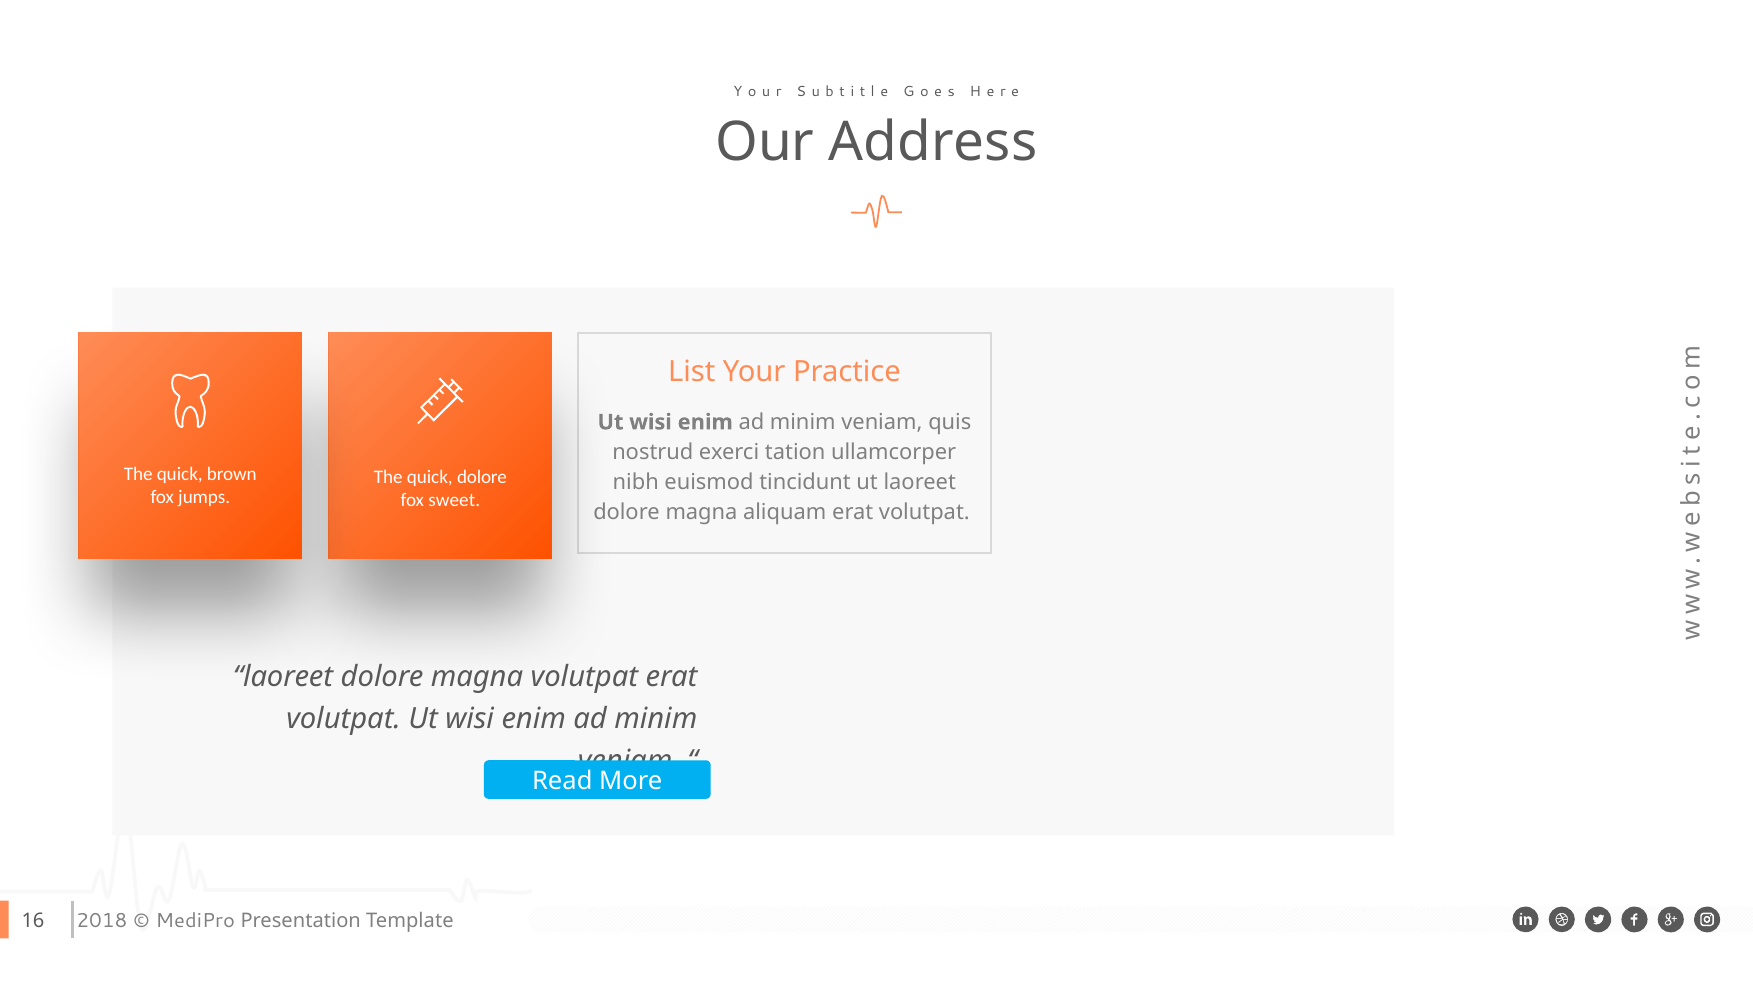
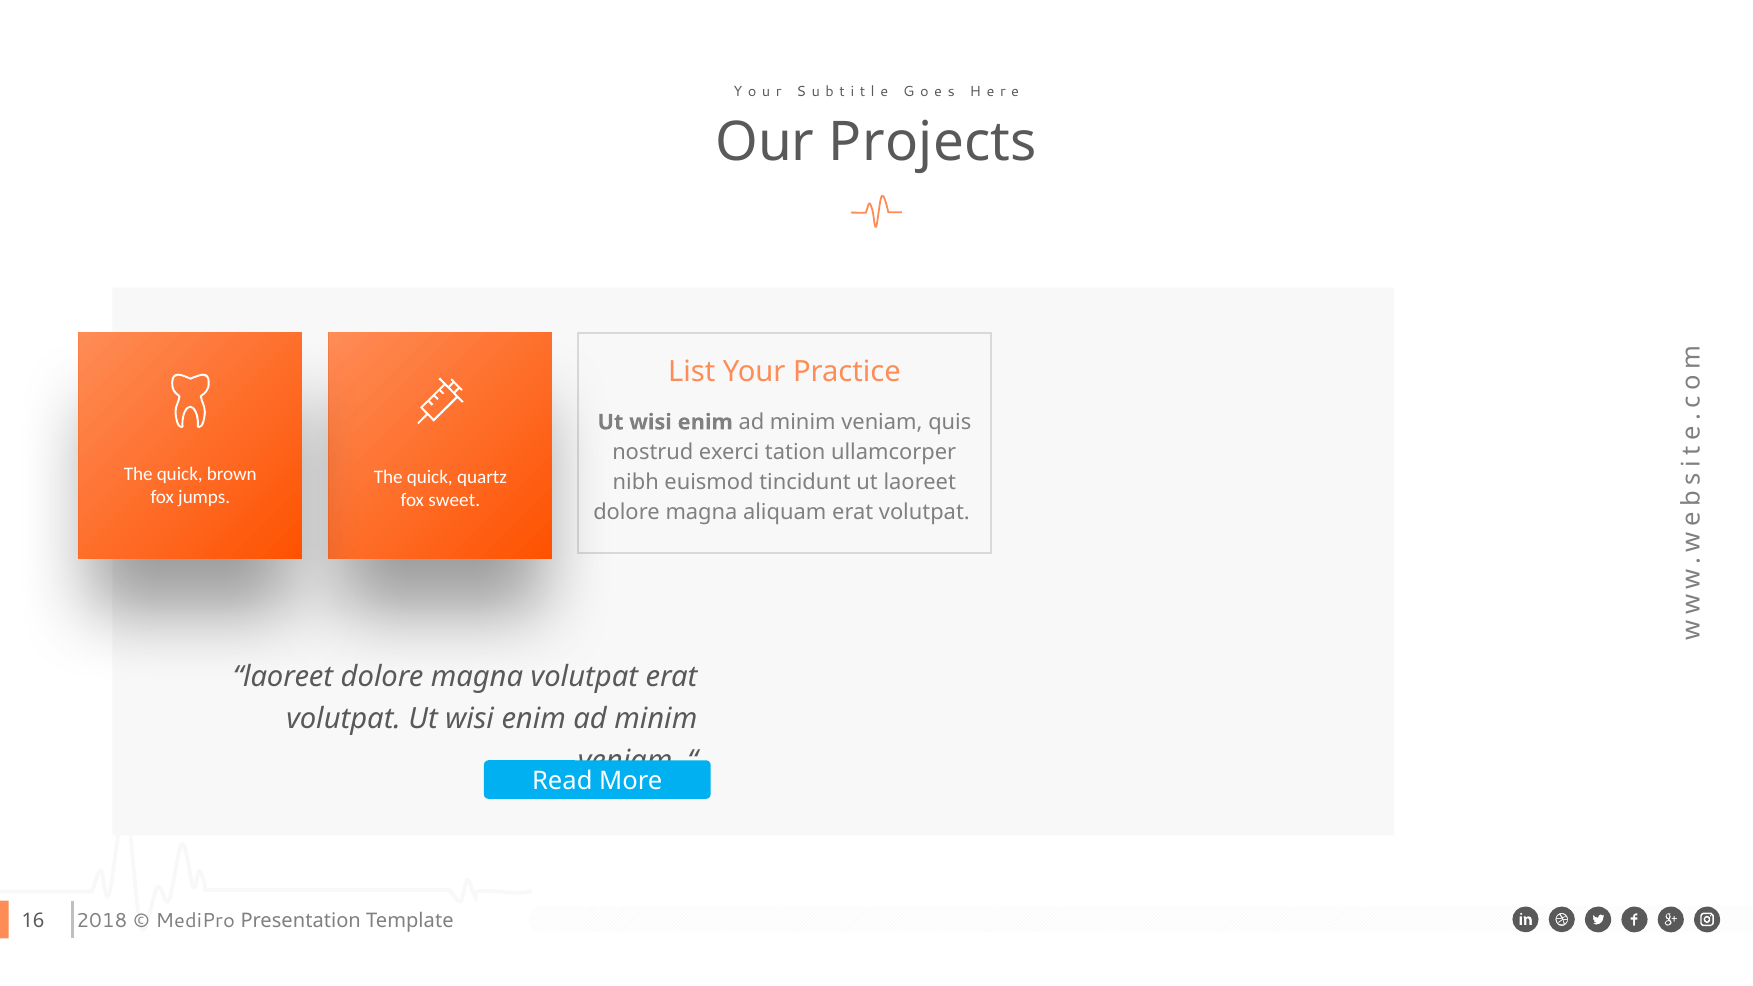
Address: Address -> Projects (933, 143)
quick dolore: dolore -> quartz (482, 477)
